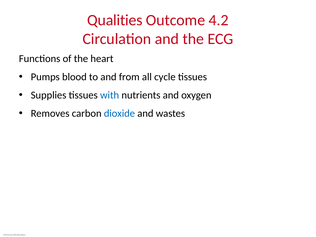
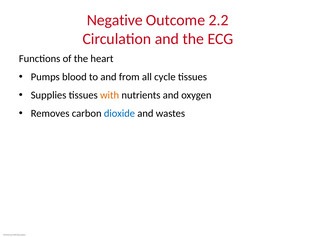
Qualities: Qualities -> Negative (115, 20)
4.2: 4.2 -> 2.2 (219, 20)
with colour: blue -> orange (110, 95)
